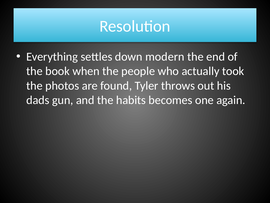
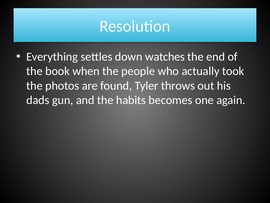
modern: modern -> watches (165, 57)
